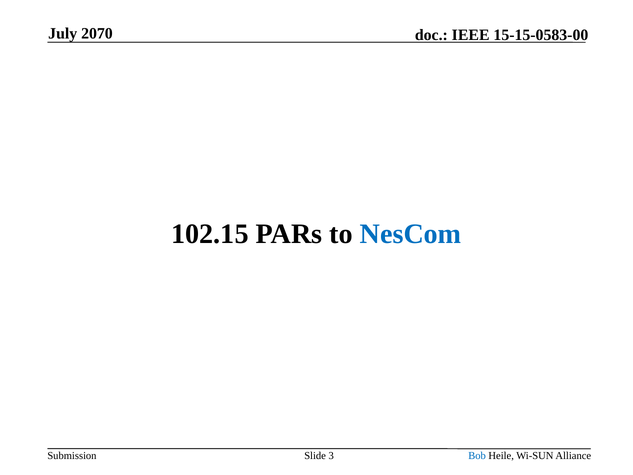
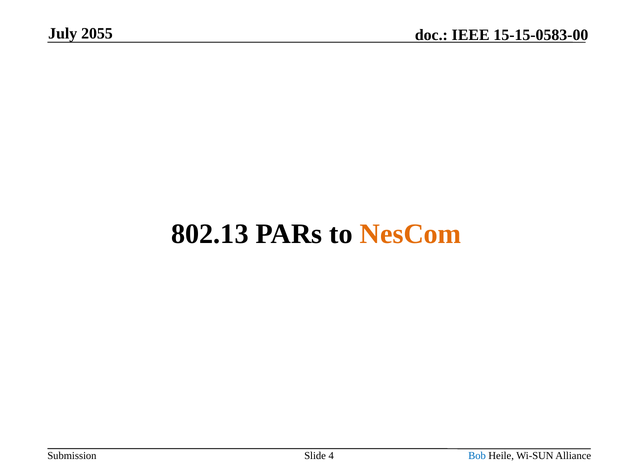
2070: 2070 -> 2055 (97, 34)
102.15: 102.15 -> 802.13 (210, 234)
NesCom colour: blue -> orange (411, 234)
3: 3 -> 4 (331, 455)
